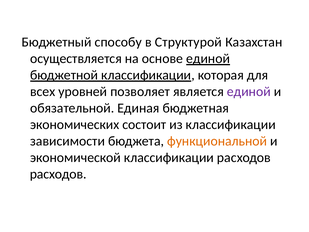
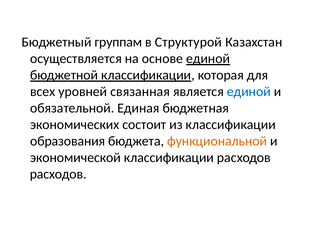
способу: способу -> группам (118, 42)
позволяет: позволяет -> связанная (140, 92)
единой colour: purple -> blue (249, 92)
зависимости: зависимости -> образования (68, 141)
